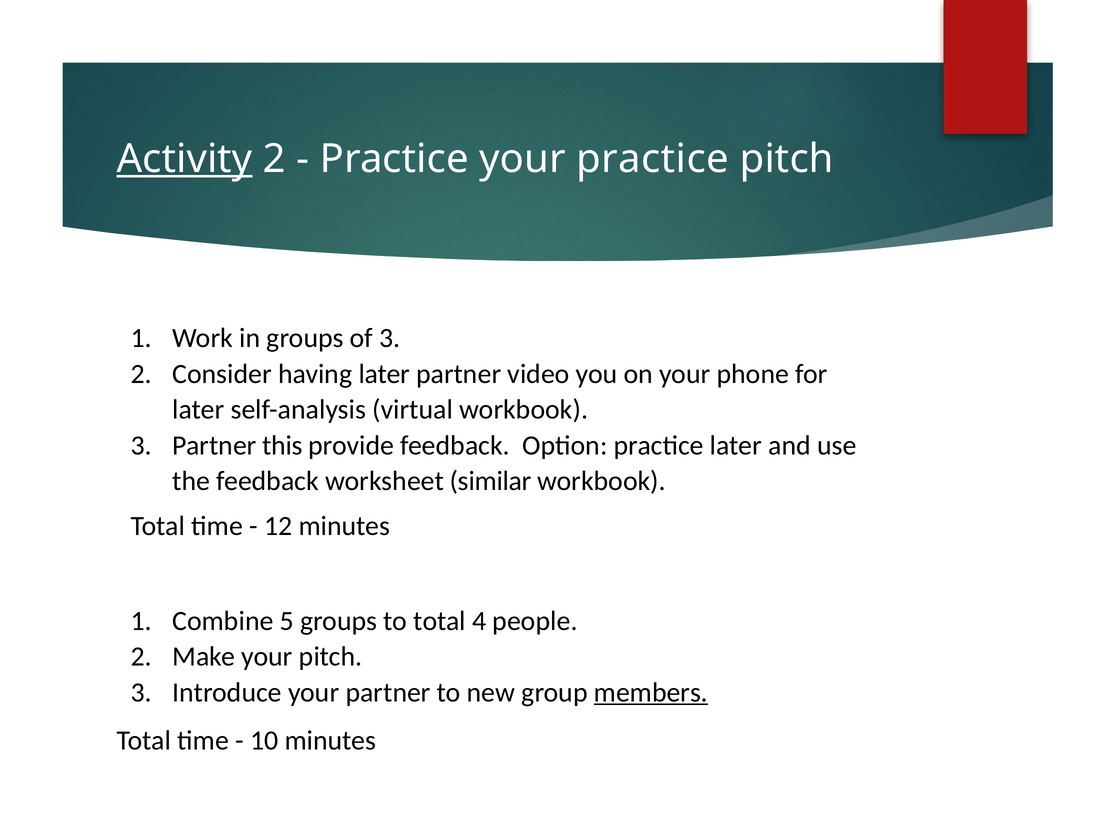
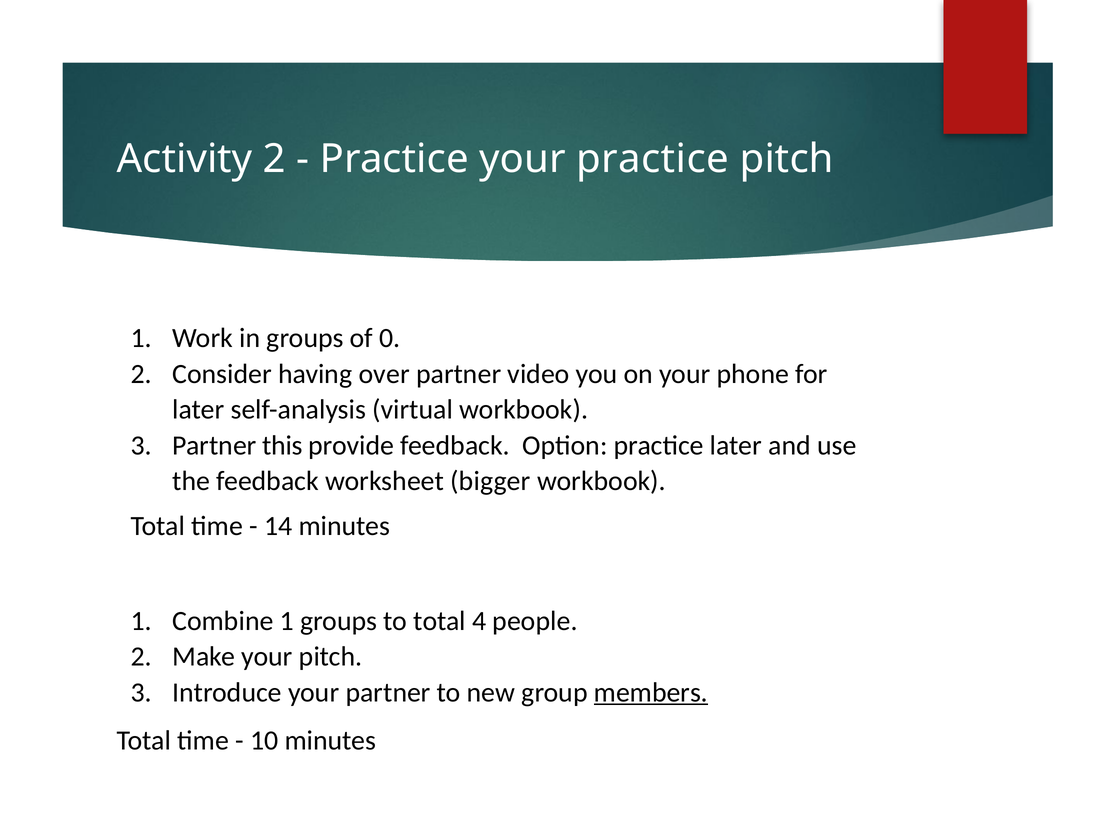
Activity underline: present -> none (185, 159)
of 3: 3 -> 0 (390, 338)
having later: later -> over (384, 374)
similar: similar -> bigger (490, 481)
12: 12 -> 14 (278, 526)
Combine 5: 5 -> 1 (287, 621)
